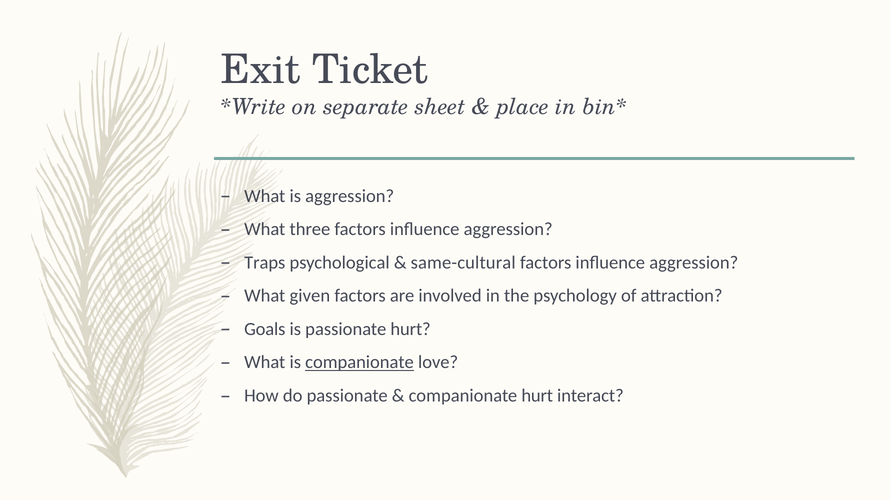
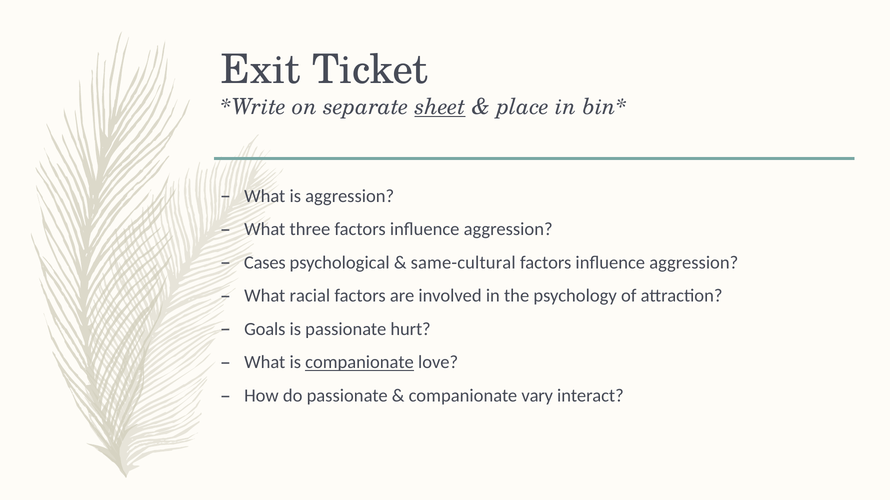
sheet underline: none -> present (440, 107)
Traps: Traps -> Cases (265, 263)
given: given -> racial (310, 296)
companionate hurt: hurt -> vary (537, 396)
